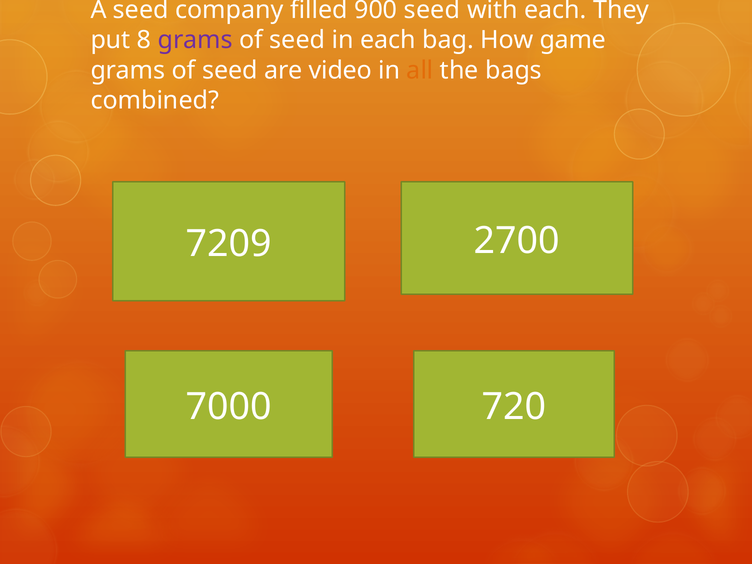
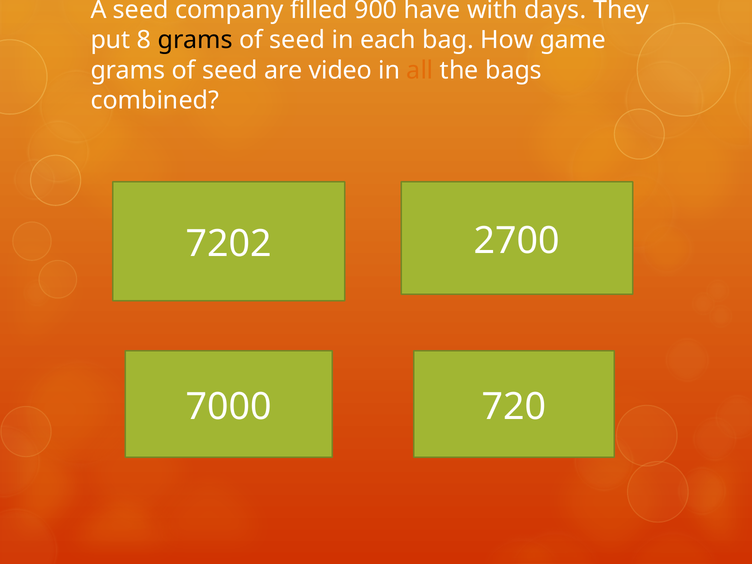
900 seed: seed -> have (432, 10)
with each: each -> days (555, 10)
grams colour: purple -> black (195, 40)
7209: 7209 -> 7202 (229, 244)
